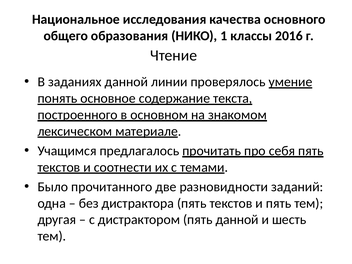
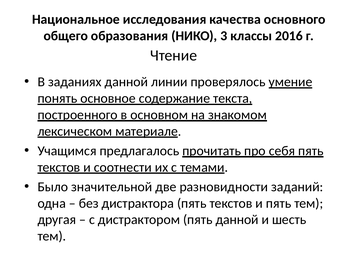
1: 1 -> 3 (224, 36)
прочитанного: прочитанного -> значительной (112, 187)
